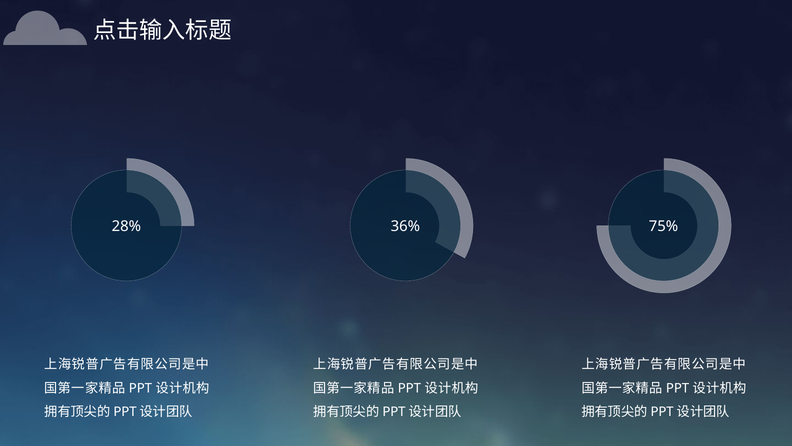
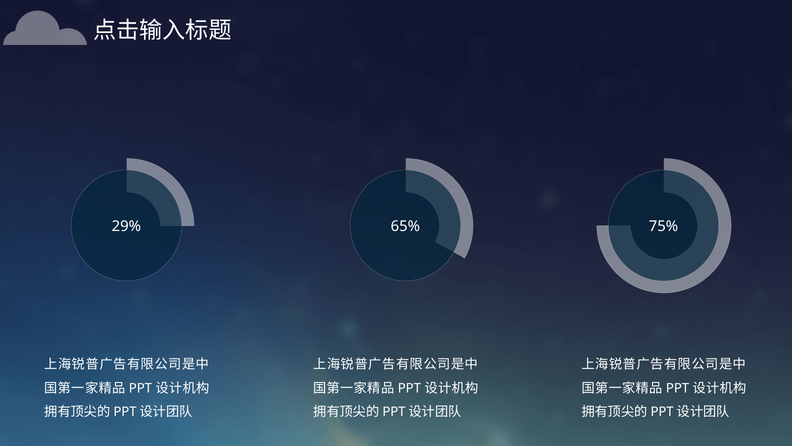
28%: 28% -> 29% (126, 226)
36%: 36% -> 65% (405, 226)
